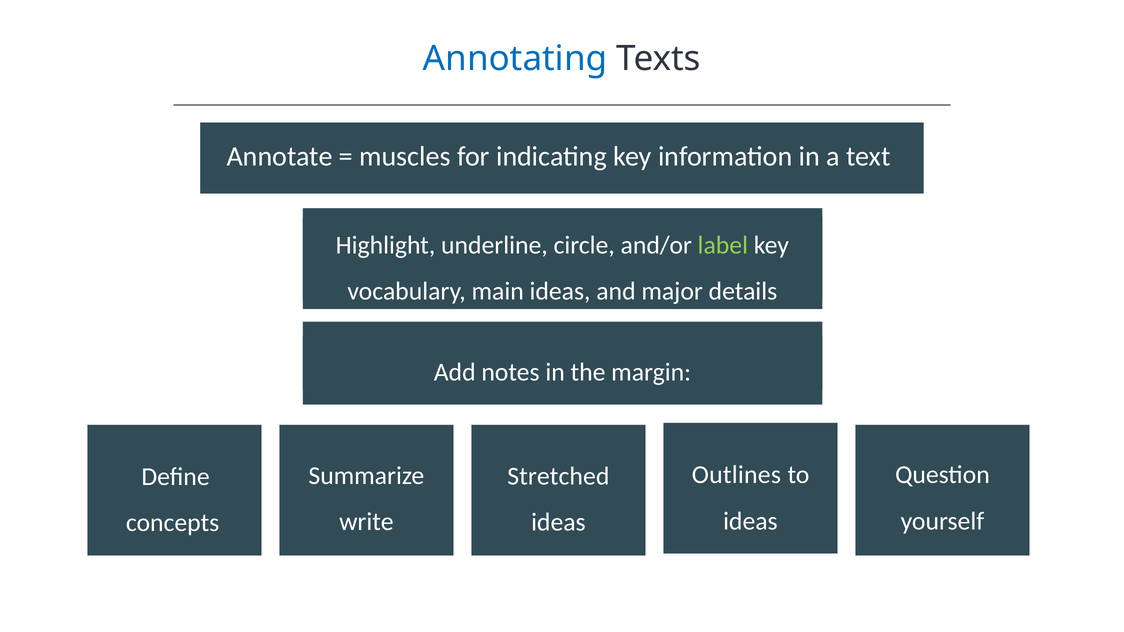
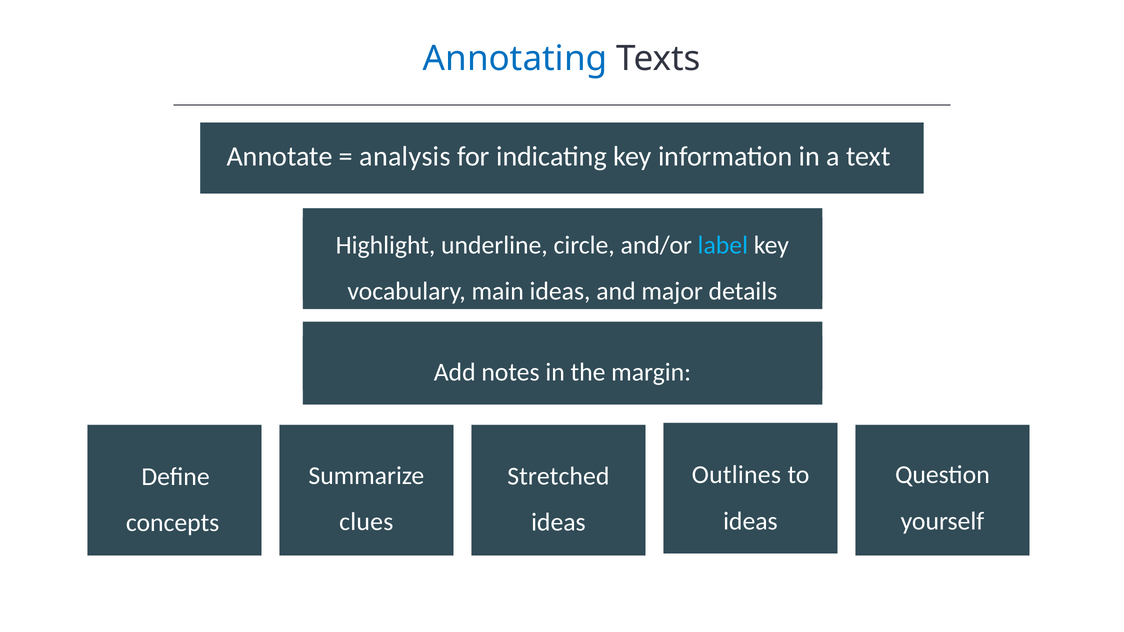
muscles: muscles -> analysis (405, 157)
label colour: light green -> light blue (723, 245)
write: write -> clues (366, 522)
